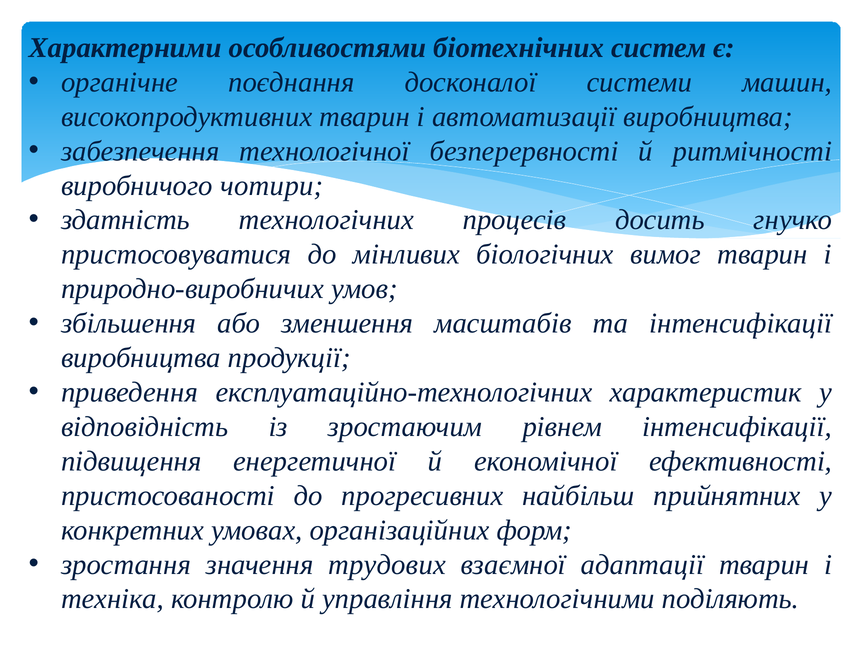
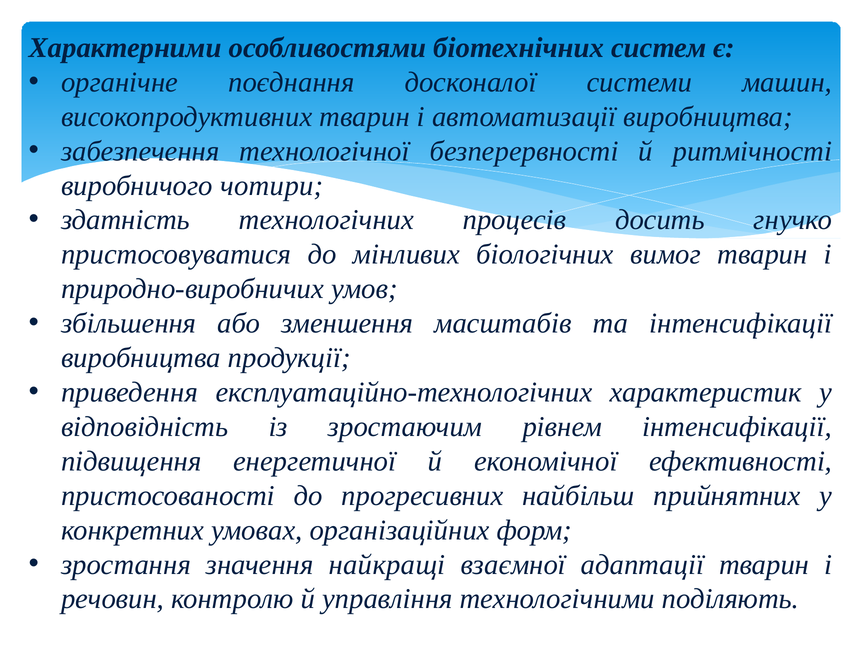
трудових: трудових -> найкращі (387, 564)
техніка: техніка -> речовин (112, 599)
